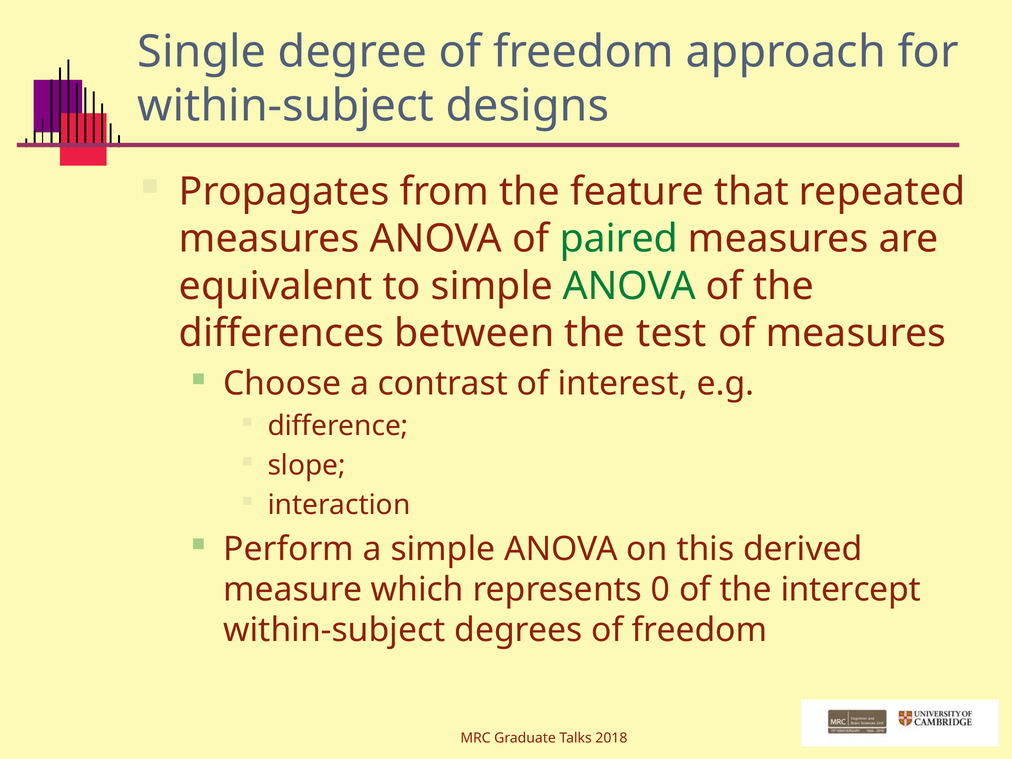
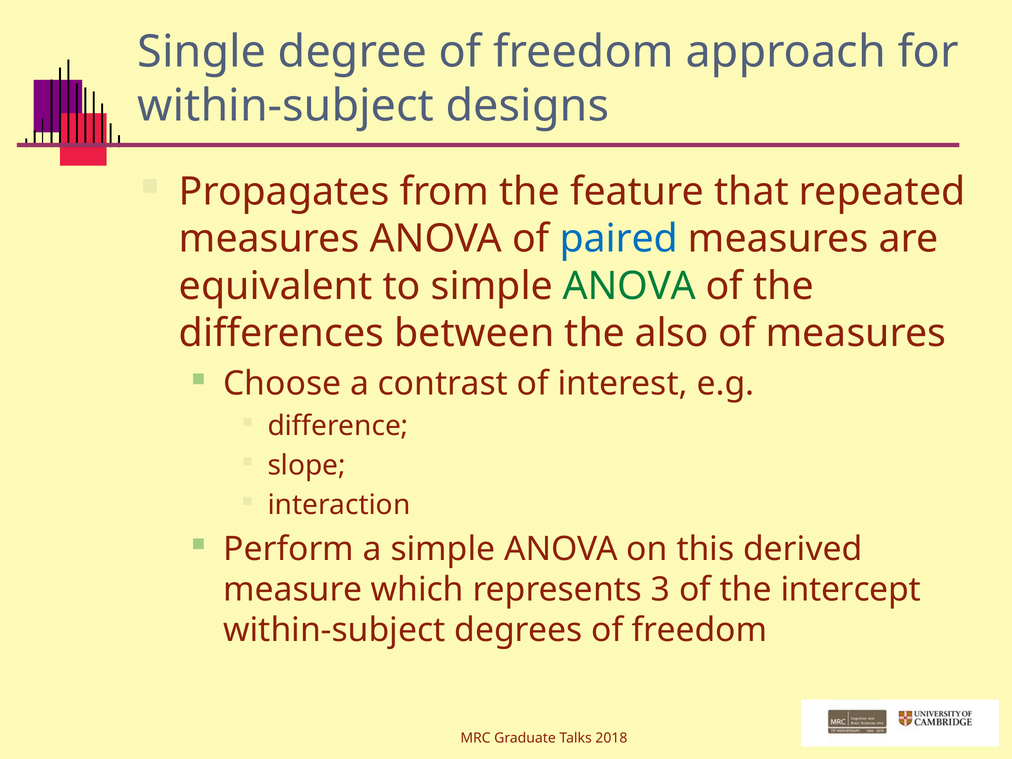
paired colour: green -> blue (619, 239)
test: test -> also (672, 333)
0: 0 -> 3 (661, 589)
